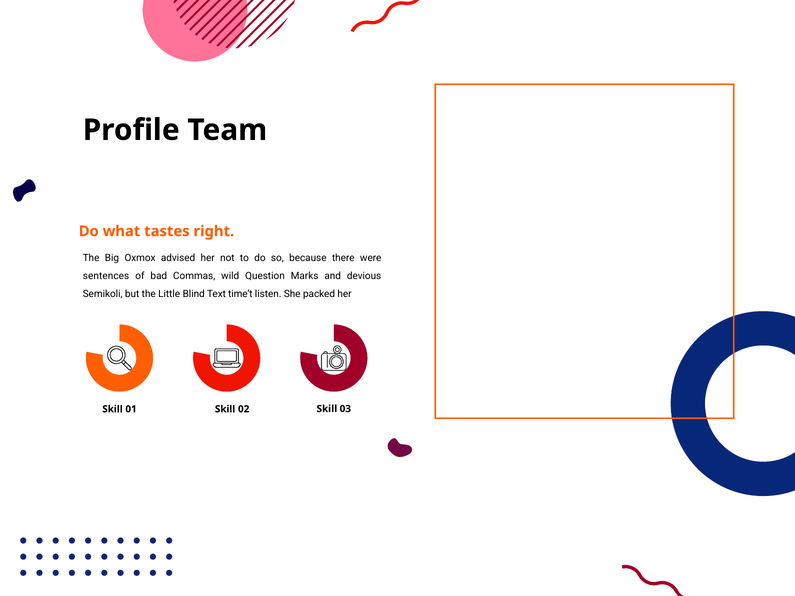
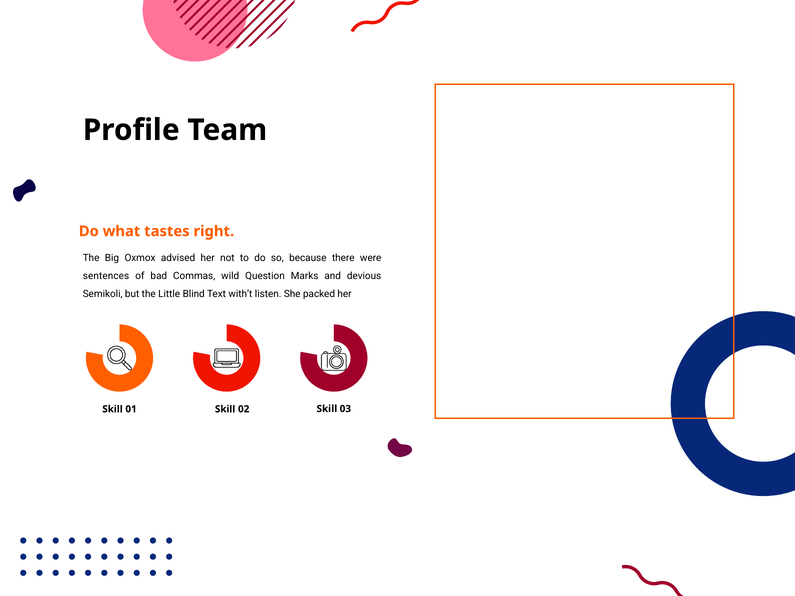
time’t: time’t -> with’t (240, 294)
